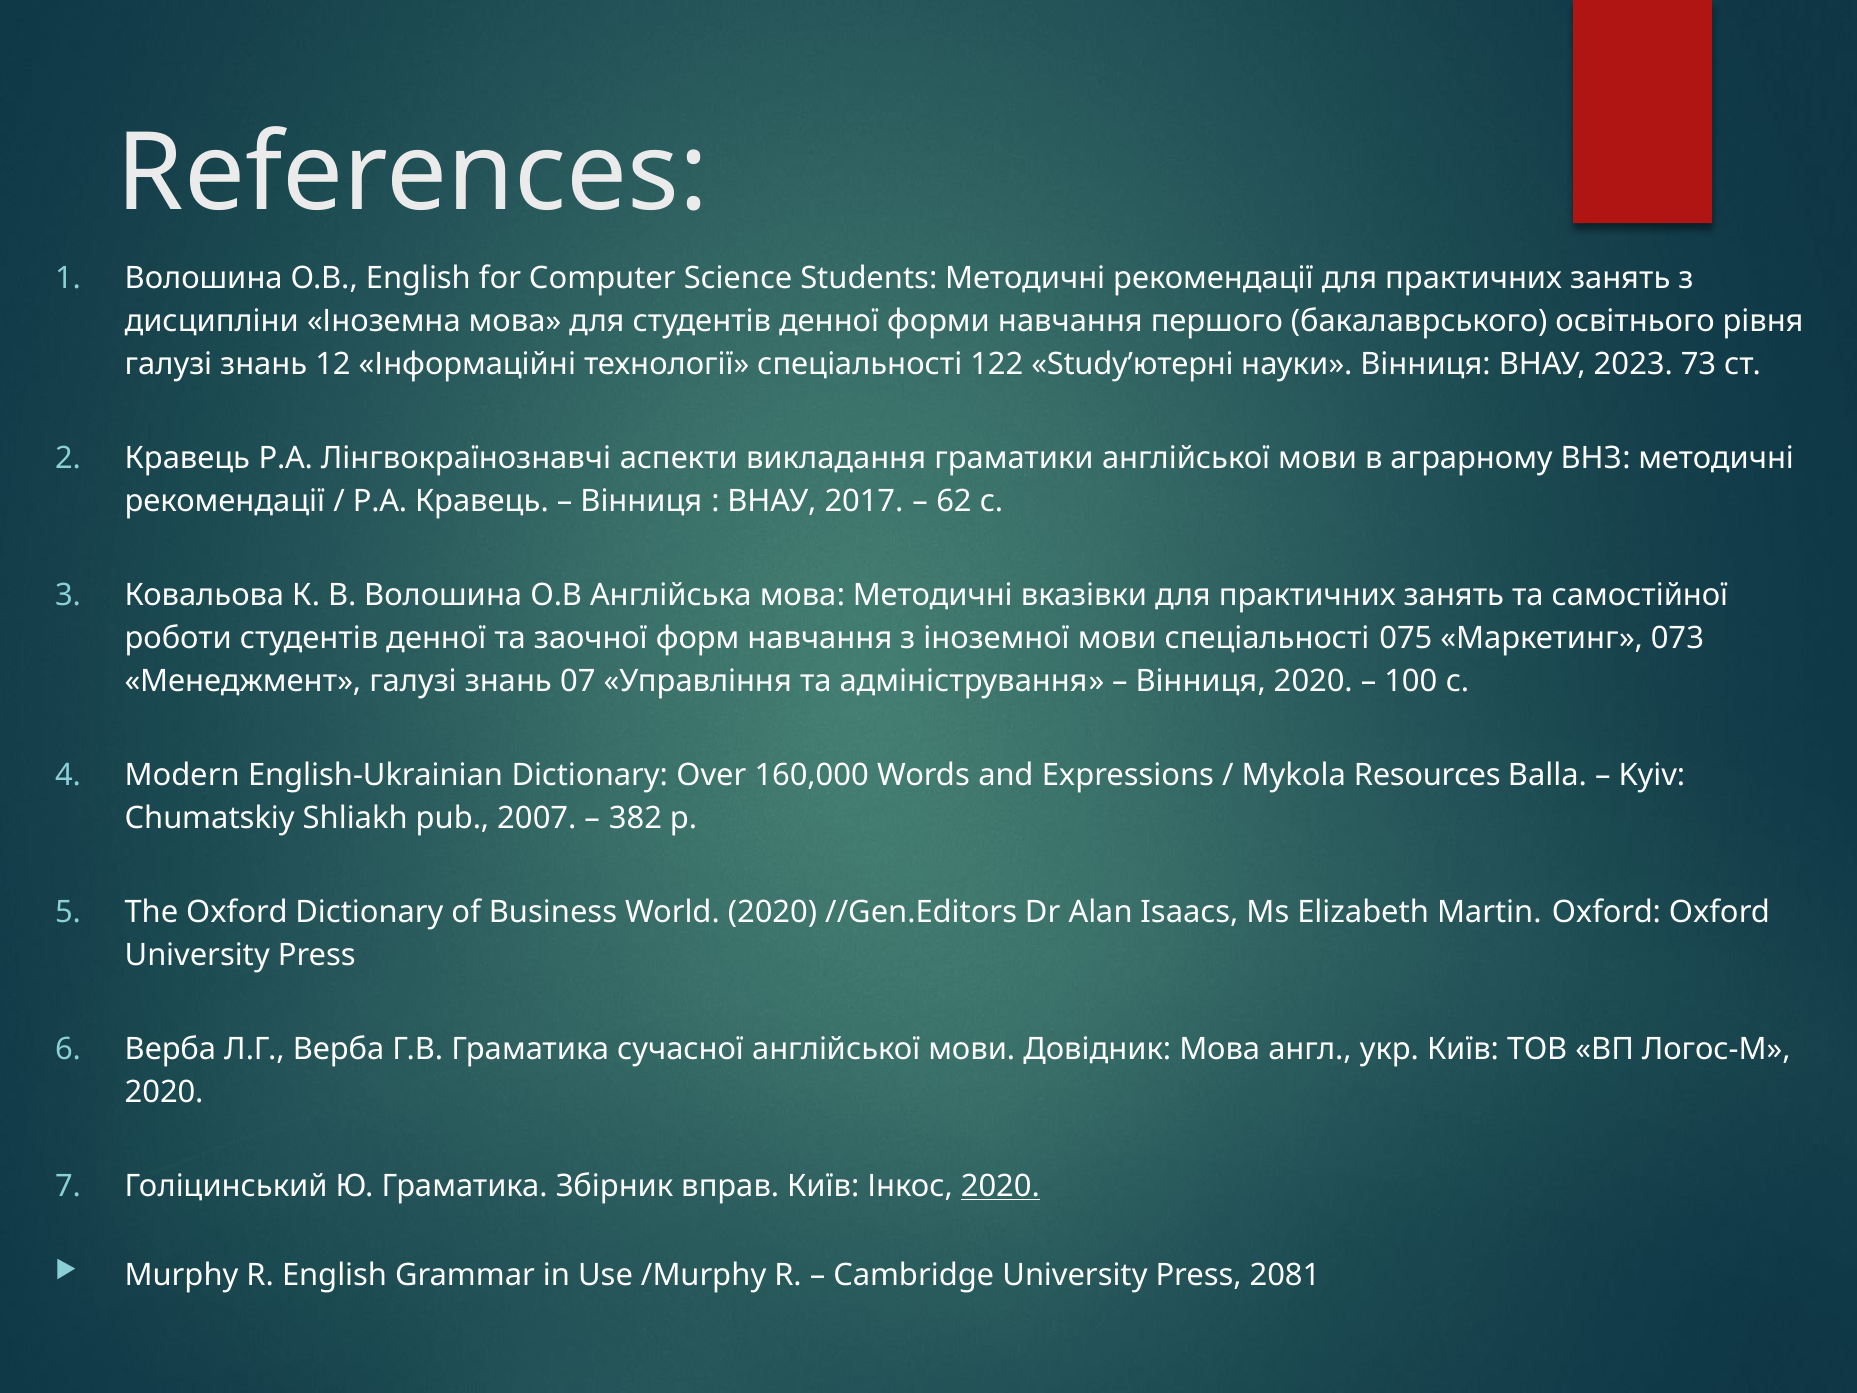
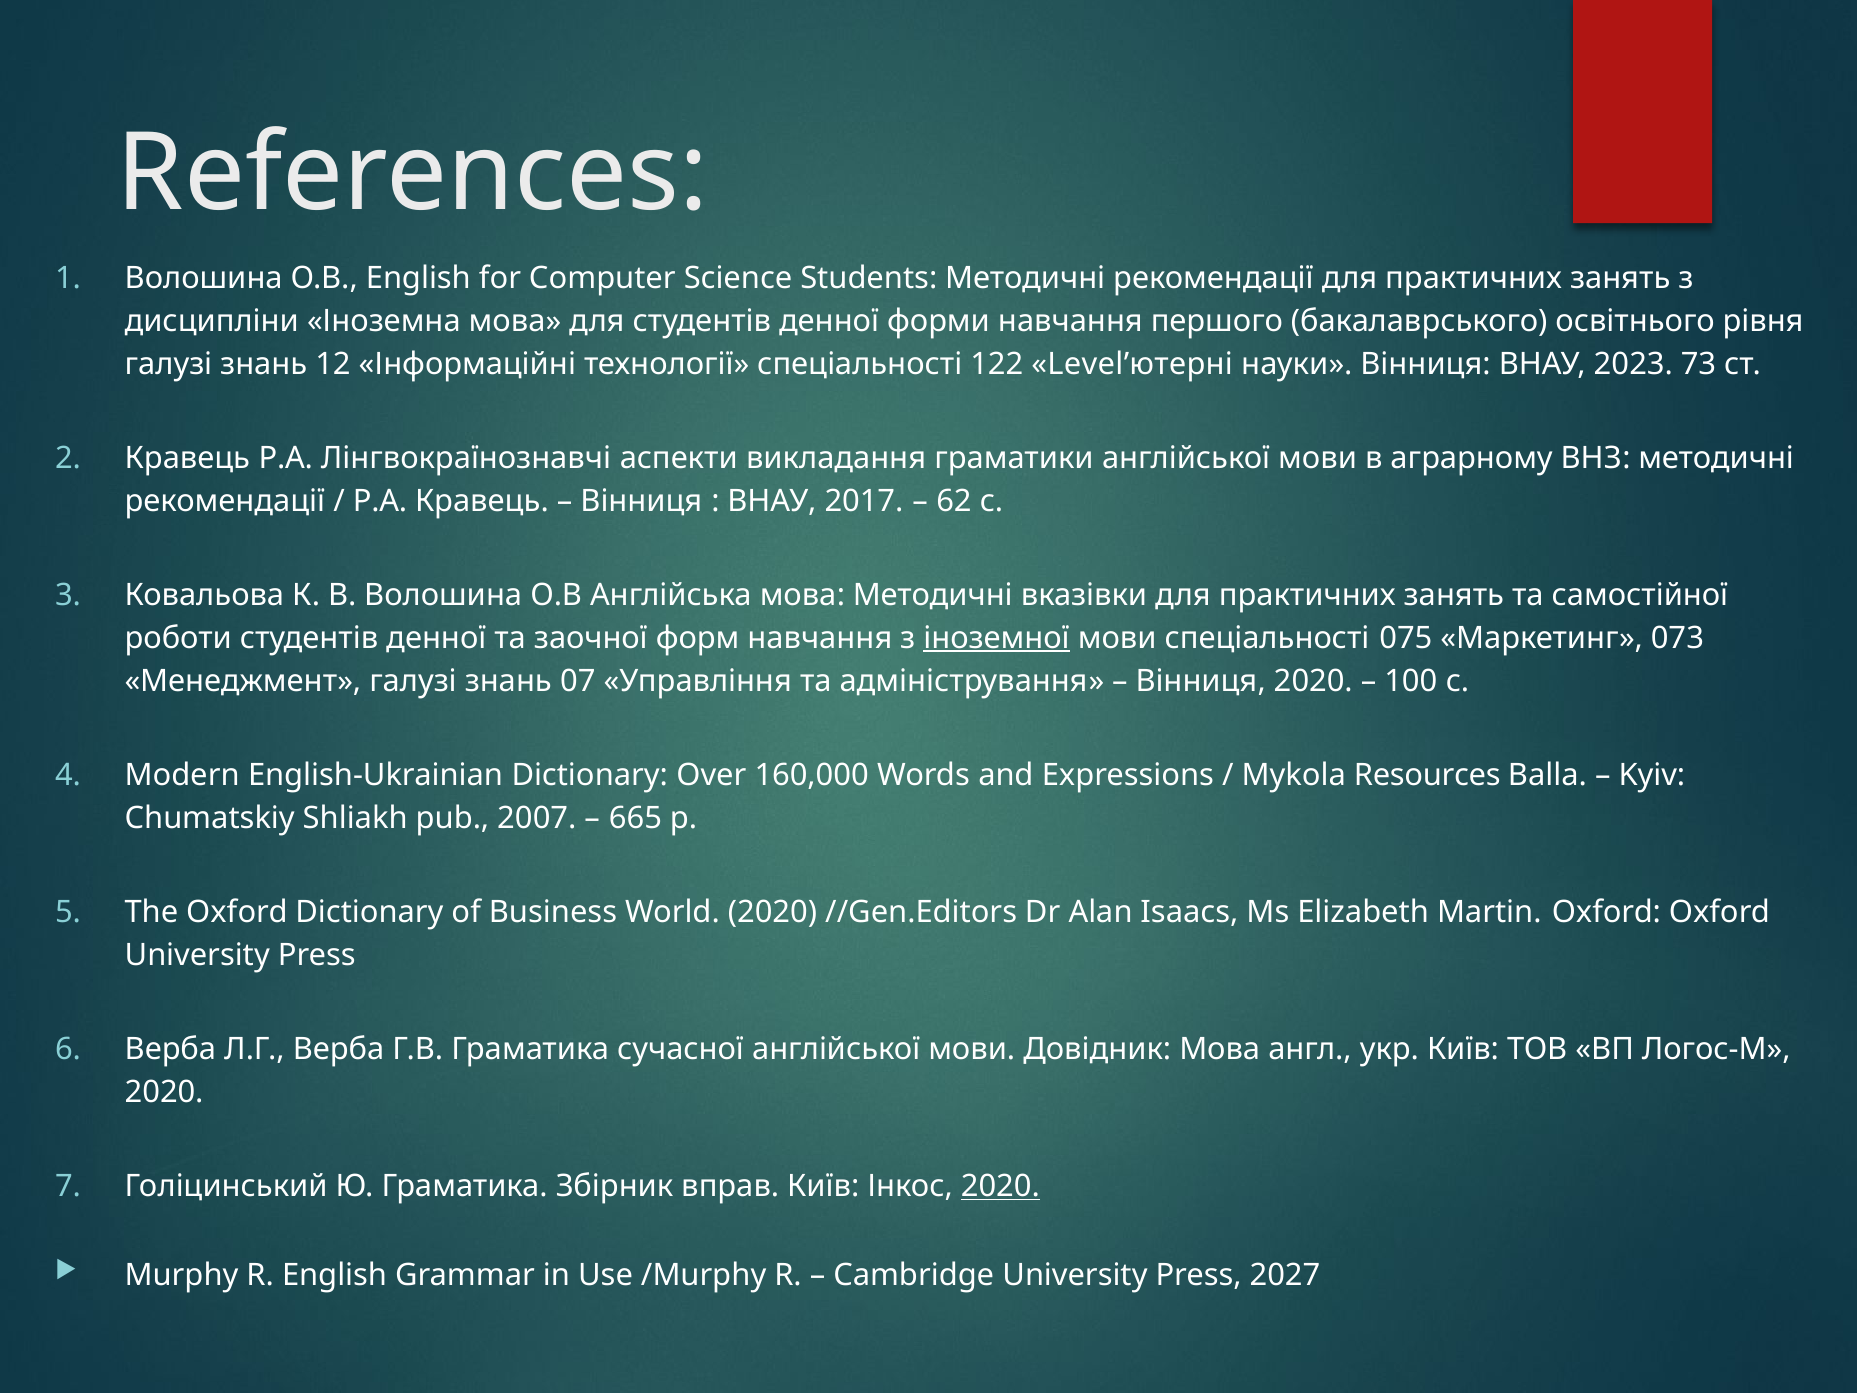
Study’ютерні: Study’ютерні -> Level’ютерні (1132, 364)
іноземної underline: none -> present (997, 638)
382: 382 -> 665 (635, 818)
2081: 2081 -> 2027 (1285, 1275)
